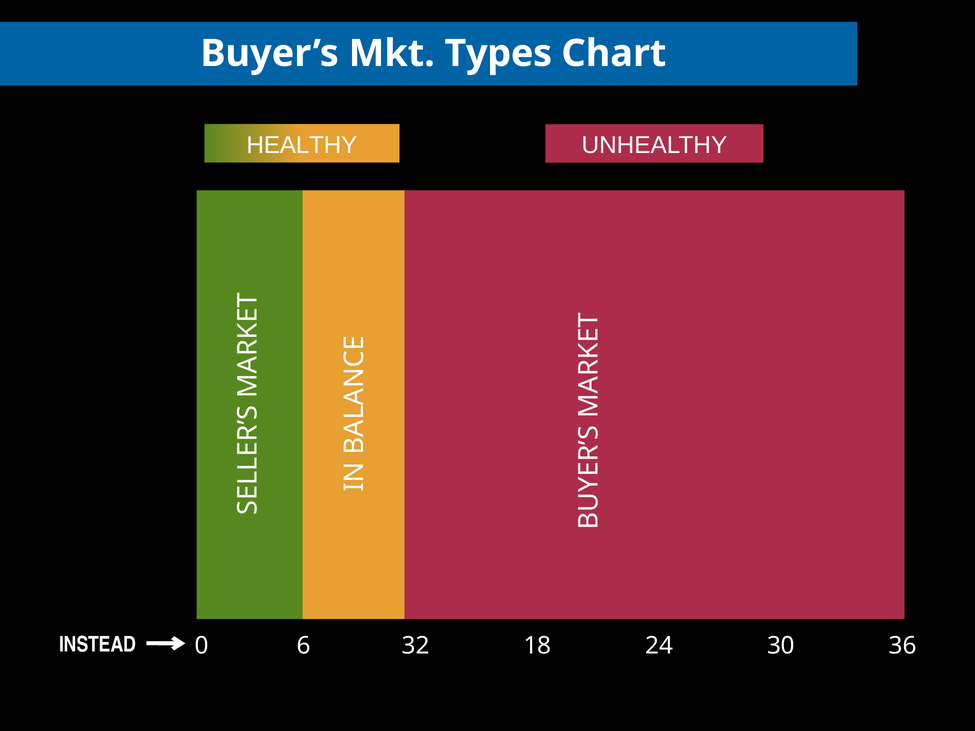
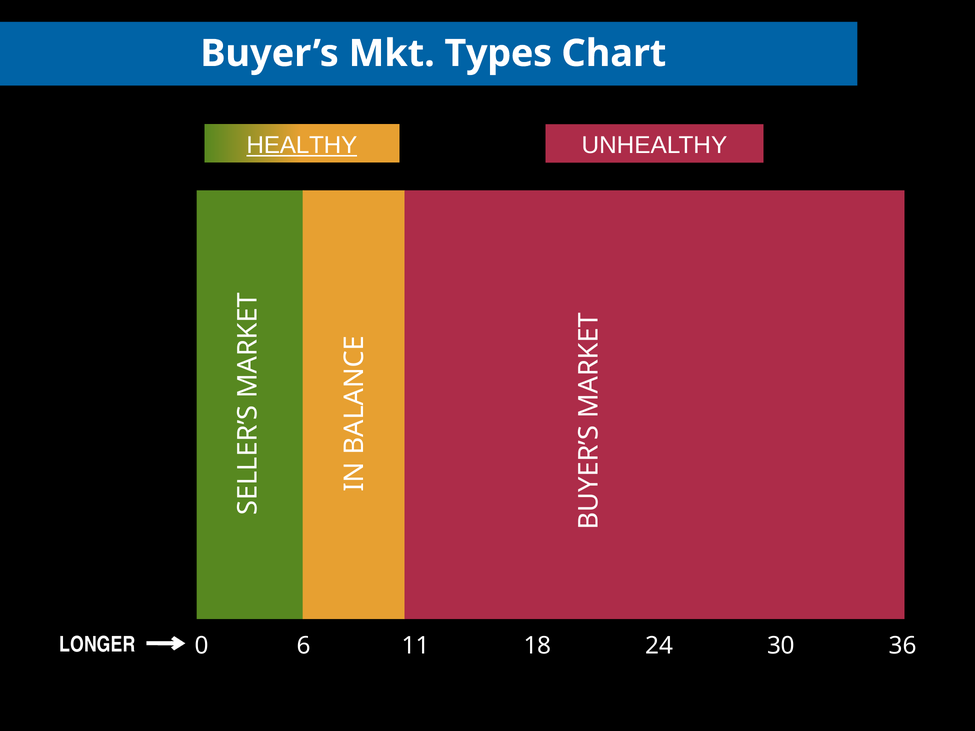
HEALTHY underline: none -> present (302, 145)
INSTEAD: INSTEAD -> LONGER (97, 645)
32: 32 -> 11 (416, 646)
